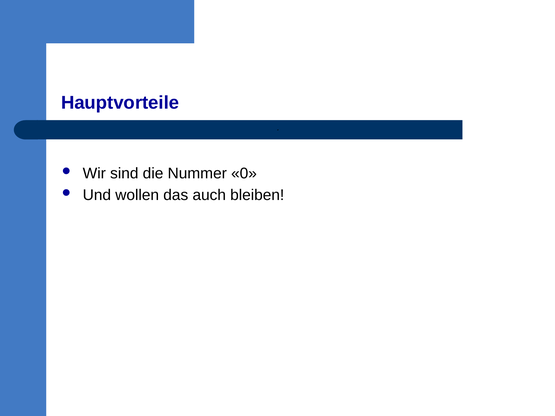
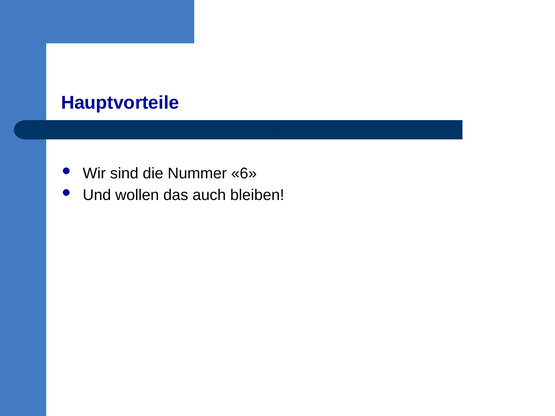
0: 0 -> 6 (244, 174)
